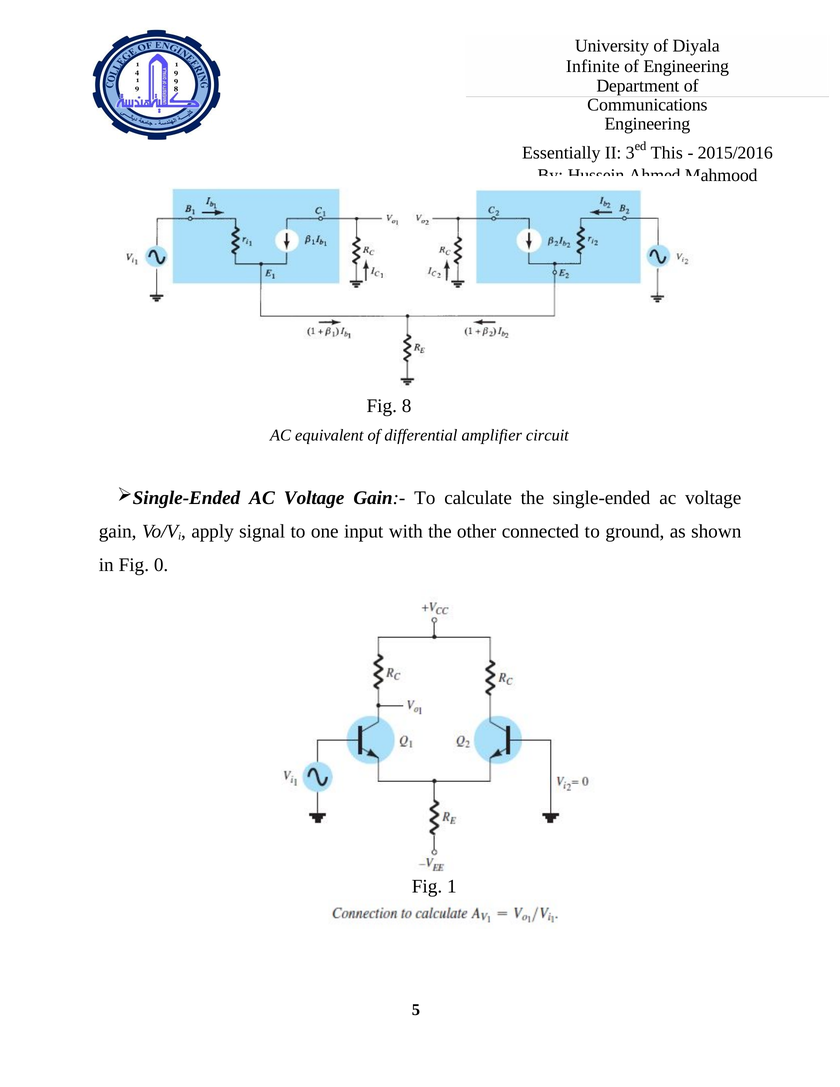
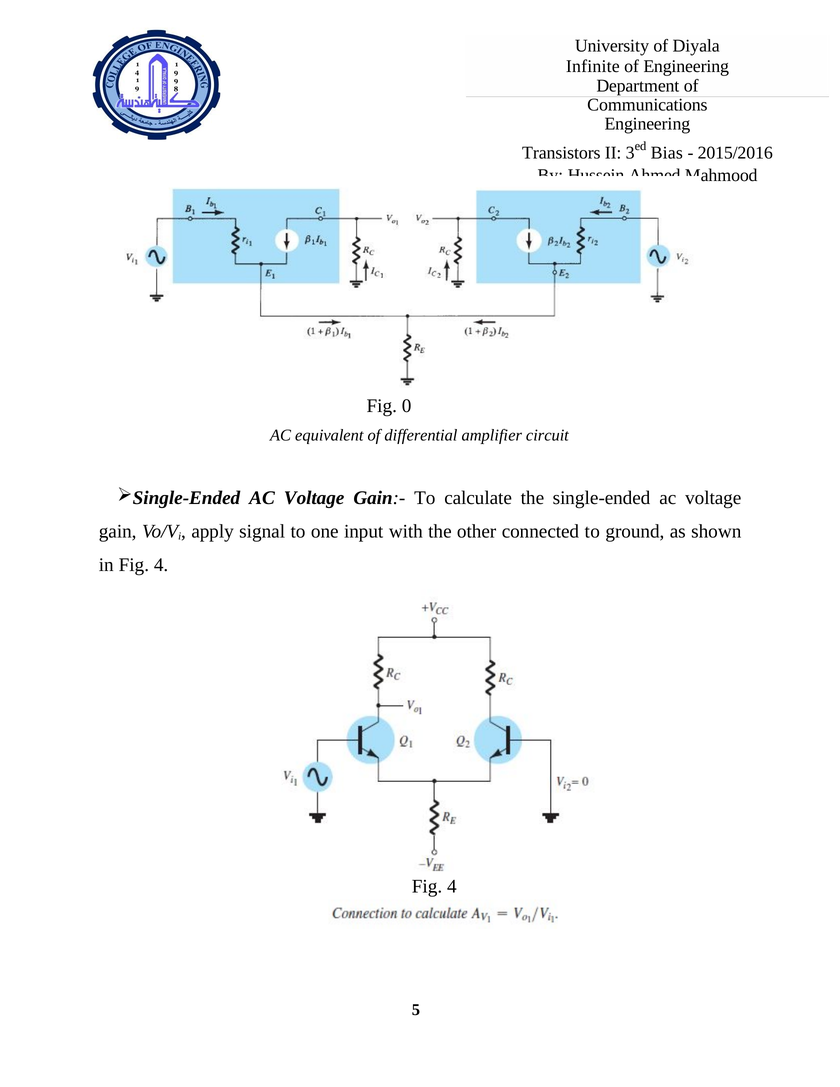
Essentially: Essentially -> Transistors (561, 153)
This: This -> Bias (667, 153)
8: 8 -> 0 (407, 406)
in Fig 0: 0 -> 4 (161, 565)
1: 1 -> 4 (452, 886)
